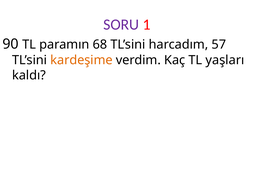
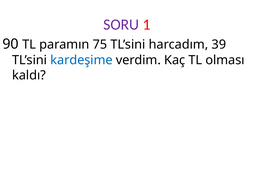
68: 68 -> 75 (100, 44)
57: 57 -> 39 (219, 44)
kardeşime colour: orange -> blue (82, 60)
yaşları: yaşları -> olması (225, 60)
